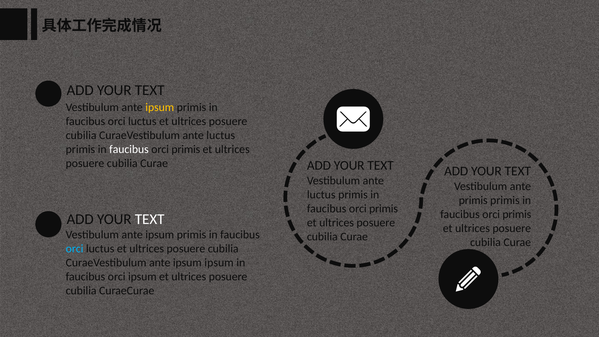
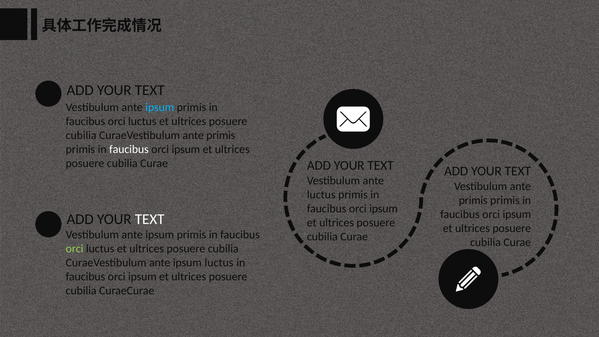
ipsum colour: yellow -> light blue (160, 107)
CuraeVestibulum ante luctus: luctus -> primis (221, 135)
primis: primis -> ipsum (186, 149)
primis: primis -> ipsum (384, 209)
primis: primis -> ipsum (517, 214)
orci colour: light blue -> light green (75, 249)
ipsum ipsum: ipsum -> luctus (219, 263)
